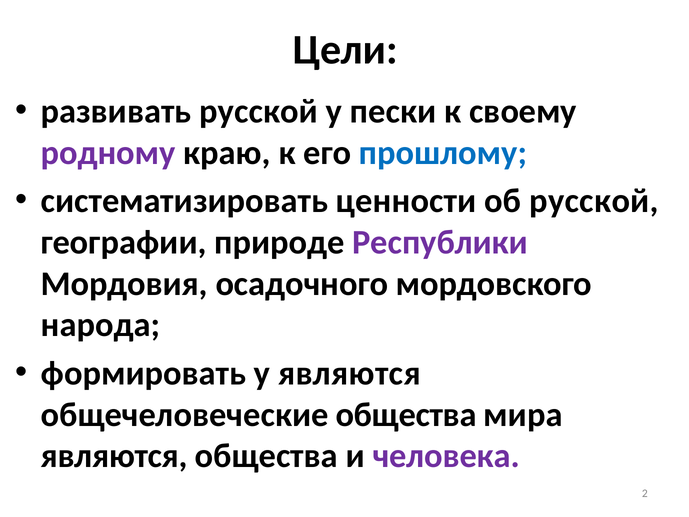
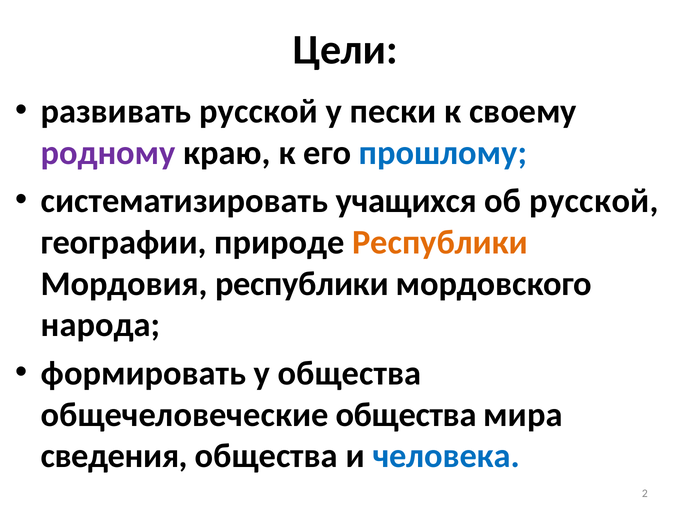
ценности: ценности -> учащихся (406, 201)
Республики colour: purple -> orange (440, 242)
Мордовия осадочного: осадочного -> республики (302, 284)
у являются: являются -> общества (350, 373)
являются: являются -> сведения (114, 456)
человека colour: purple -> blue (446, 456)
